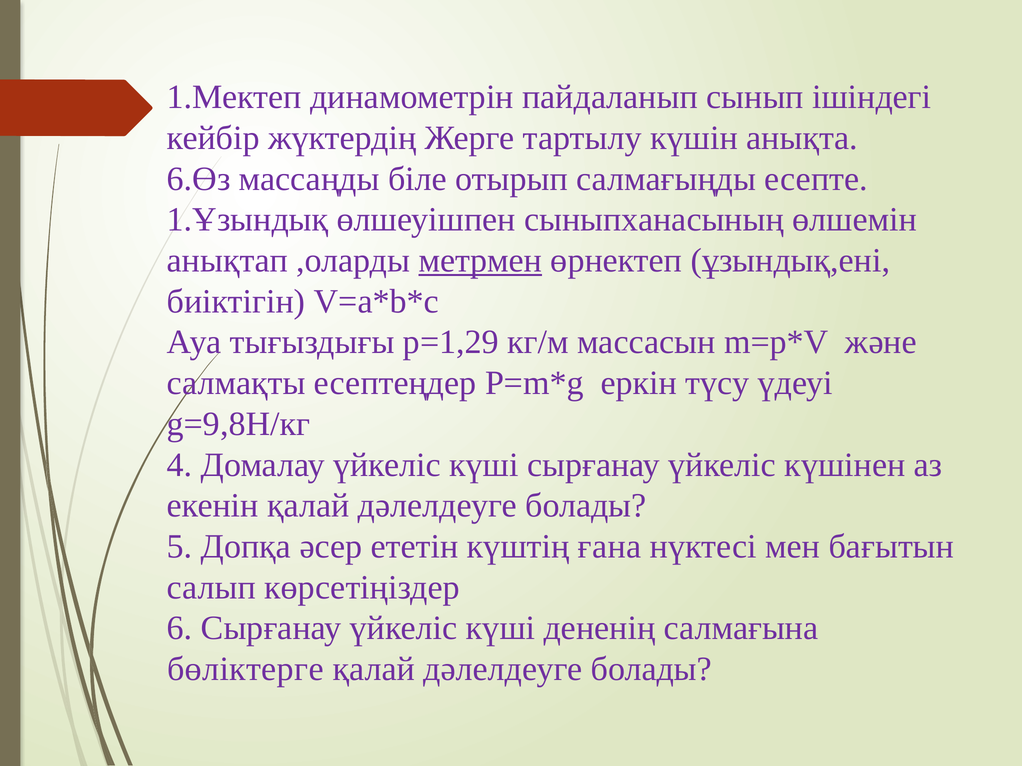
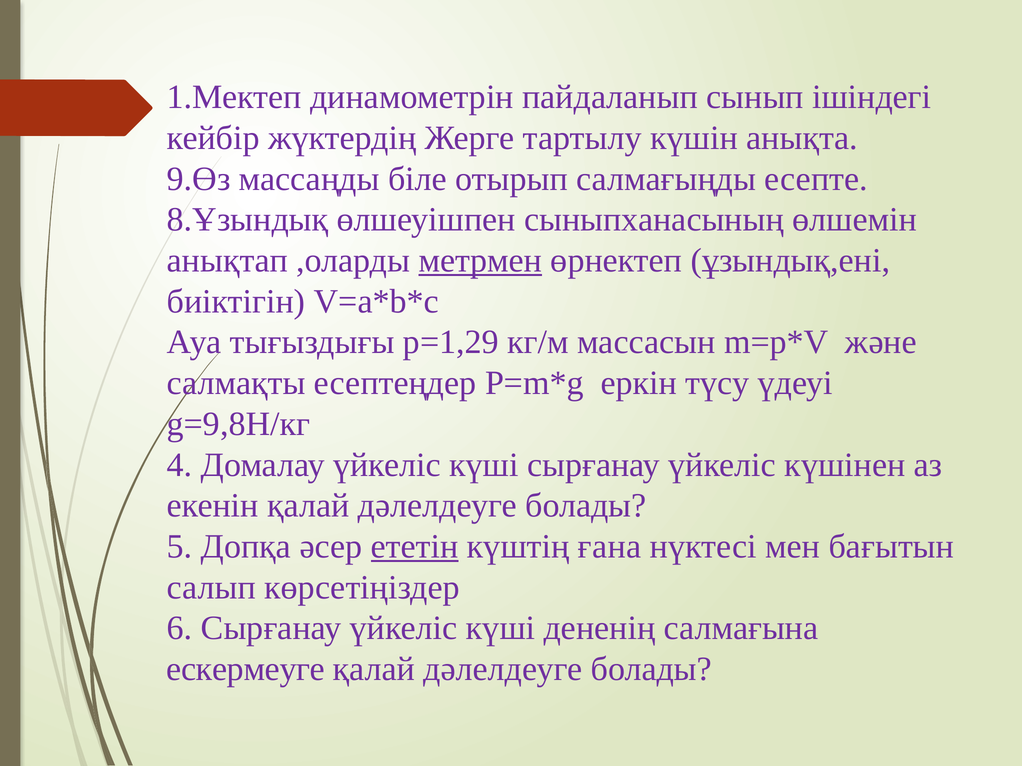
6.Өз: 6.Өз -> 9.Өз (199, 179)
1.Ұзындық: 1.Ұзындық -> 8.Ұзындық (248, 220)
ететін underline: none -> present (415, 547)
бөліктерге: бөліктерге -> ескермеуге (246, 670)
